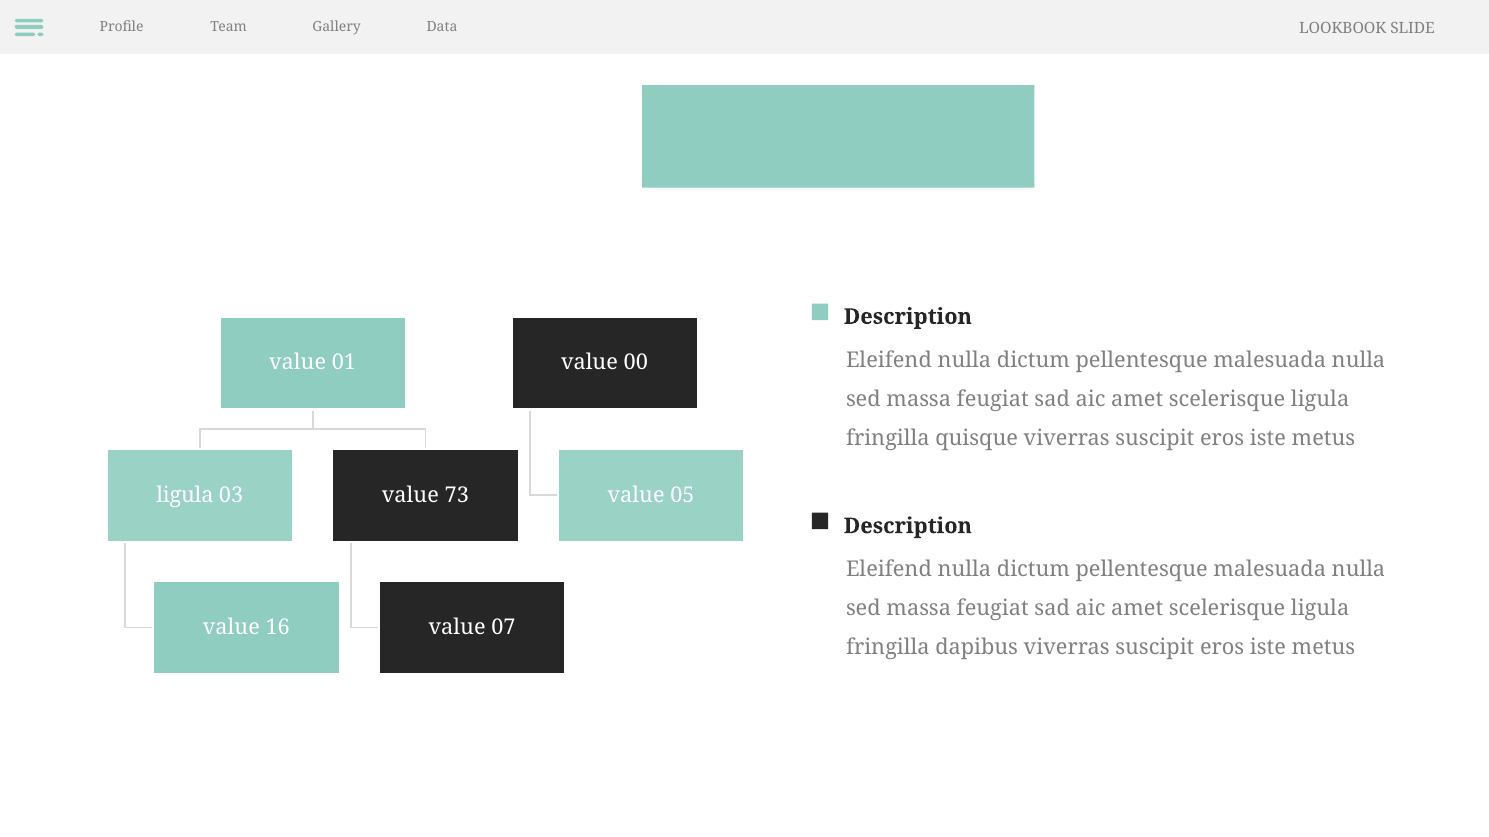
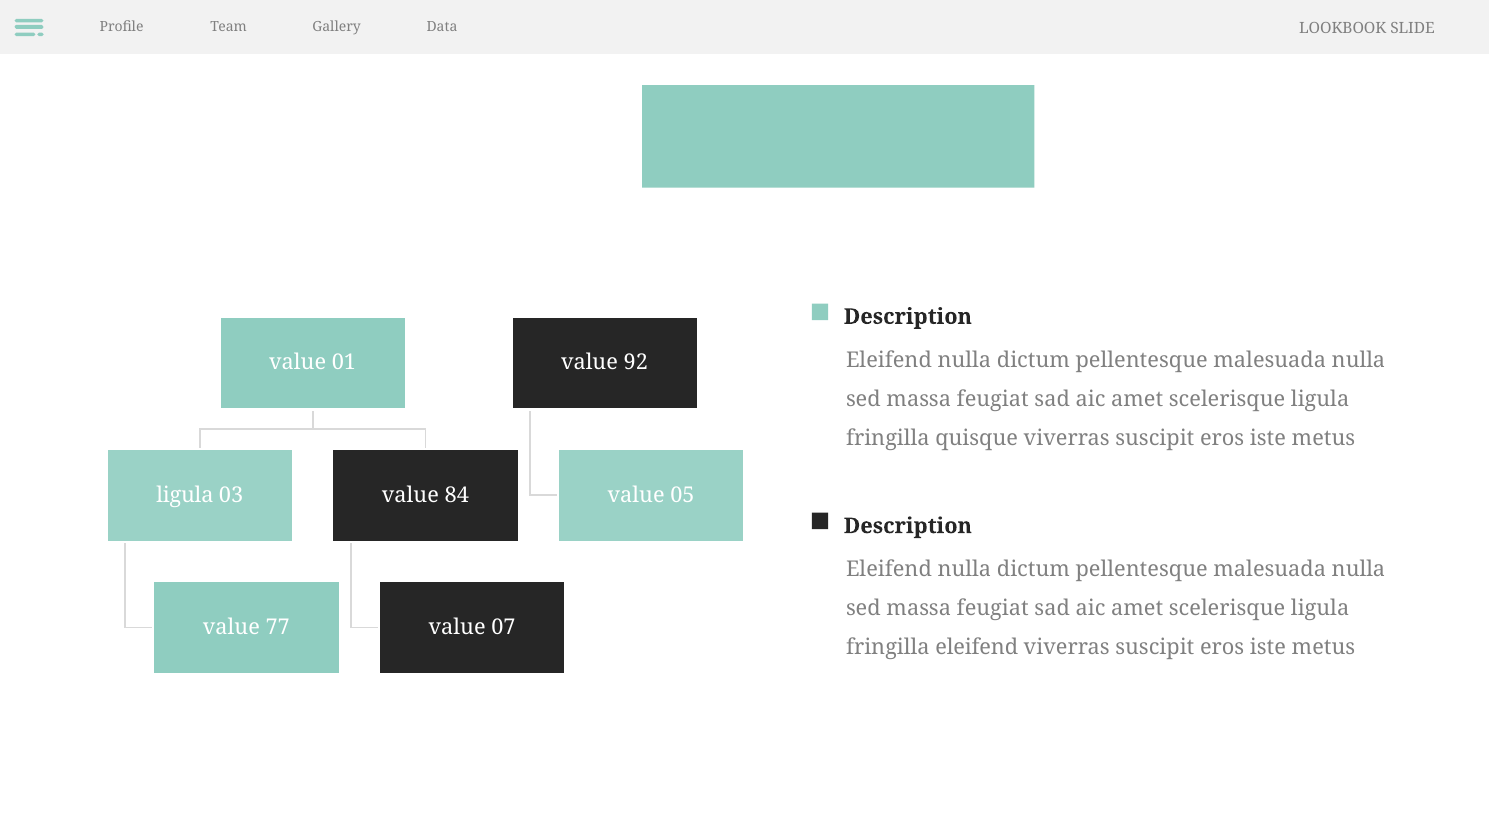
00: 00 -> 92 (636, 363)
73: 73 -> 84 (457, 495)
16: 16 -> 77 (278, 628)
fringilla dapibus: dapibus -> eleifend (977, 648)
